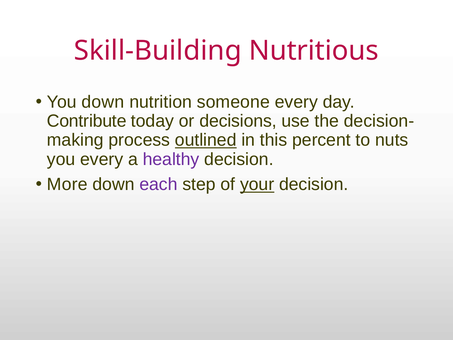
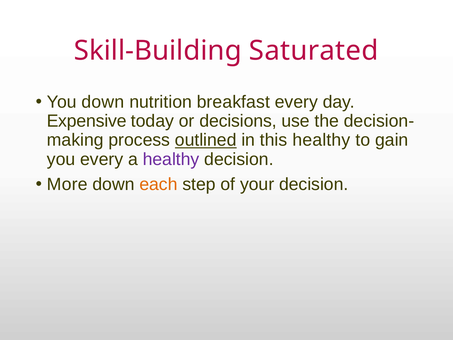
Nutritious: Nutritious -> Saturated (314, 51)
someone: someone -> breakfast (233, 102)
Contribute: Contribute -> Expensive (87, 121)
this percent: percent -> healthy (321, 140)
nuts: nuts -> gain (392, 140)
each colour: purple -> orange (158, 184)
your underline: present -> none (257, 184)
